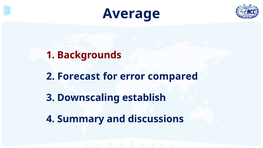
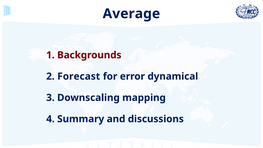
compared: compared -> dynamical (173, 76)
establish: establish -> mapping (144, 98)
